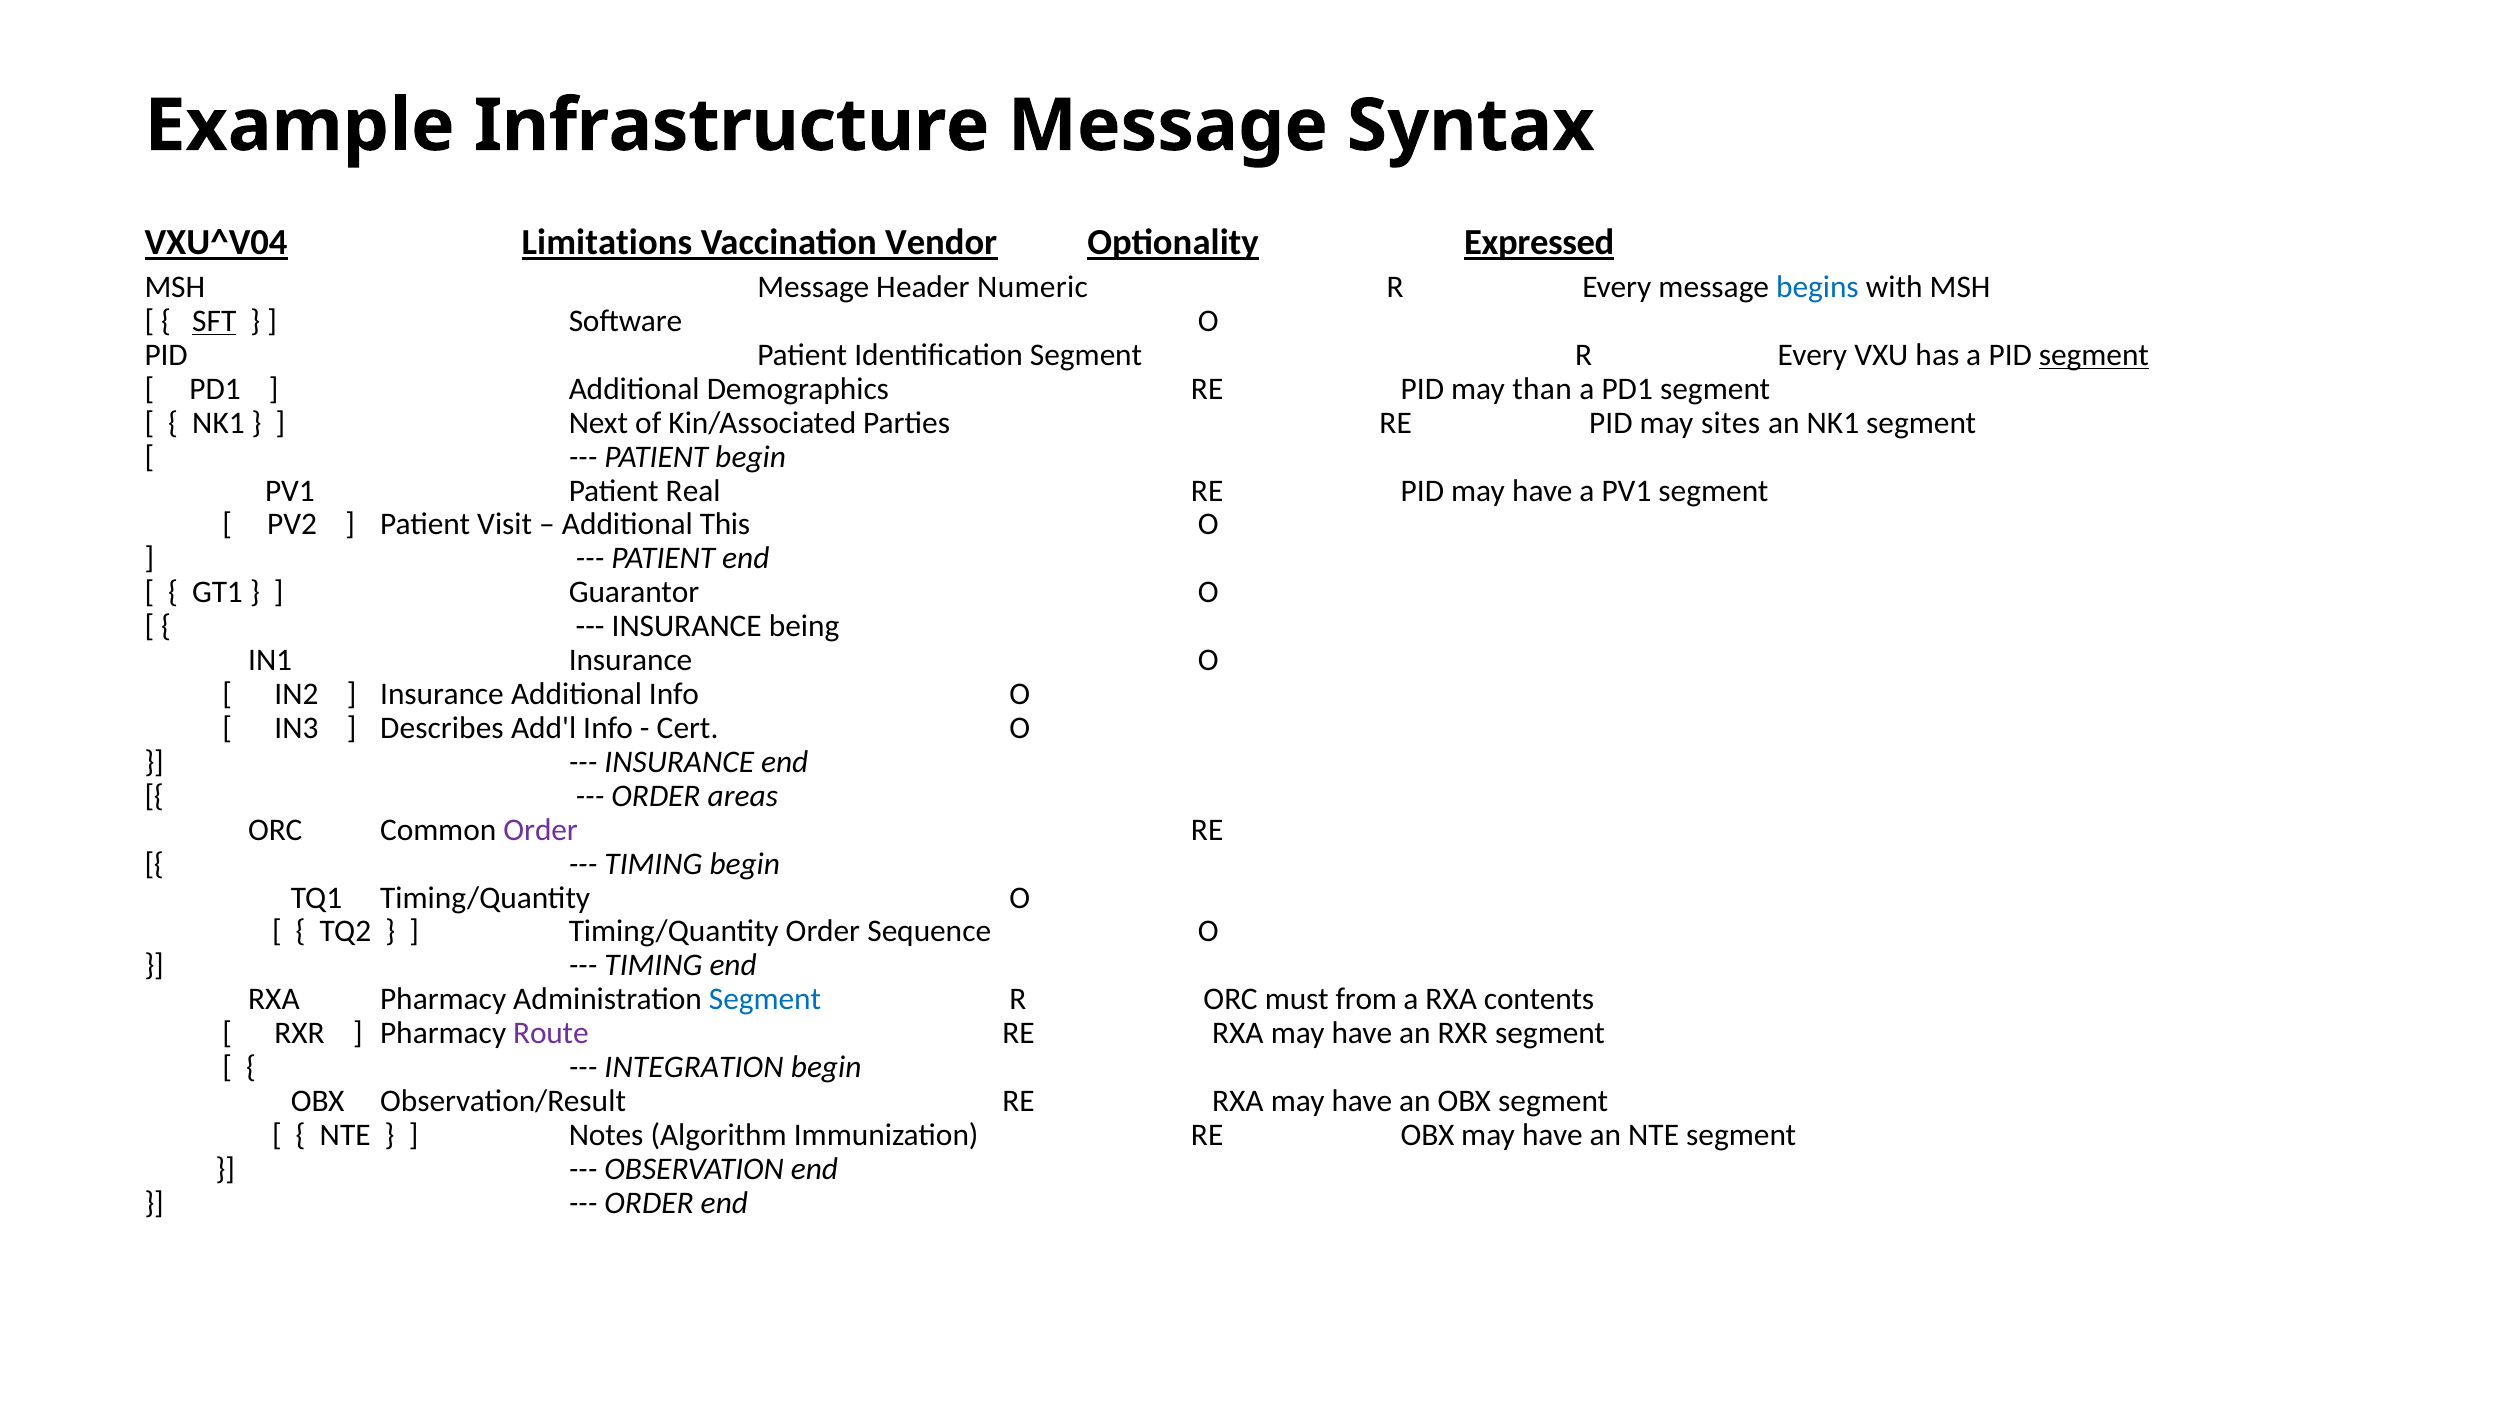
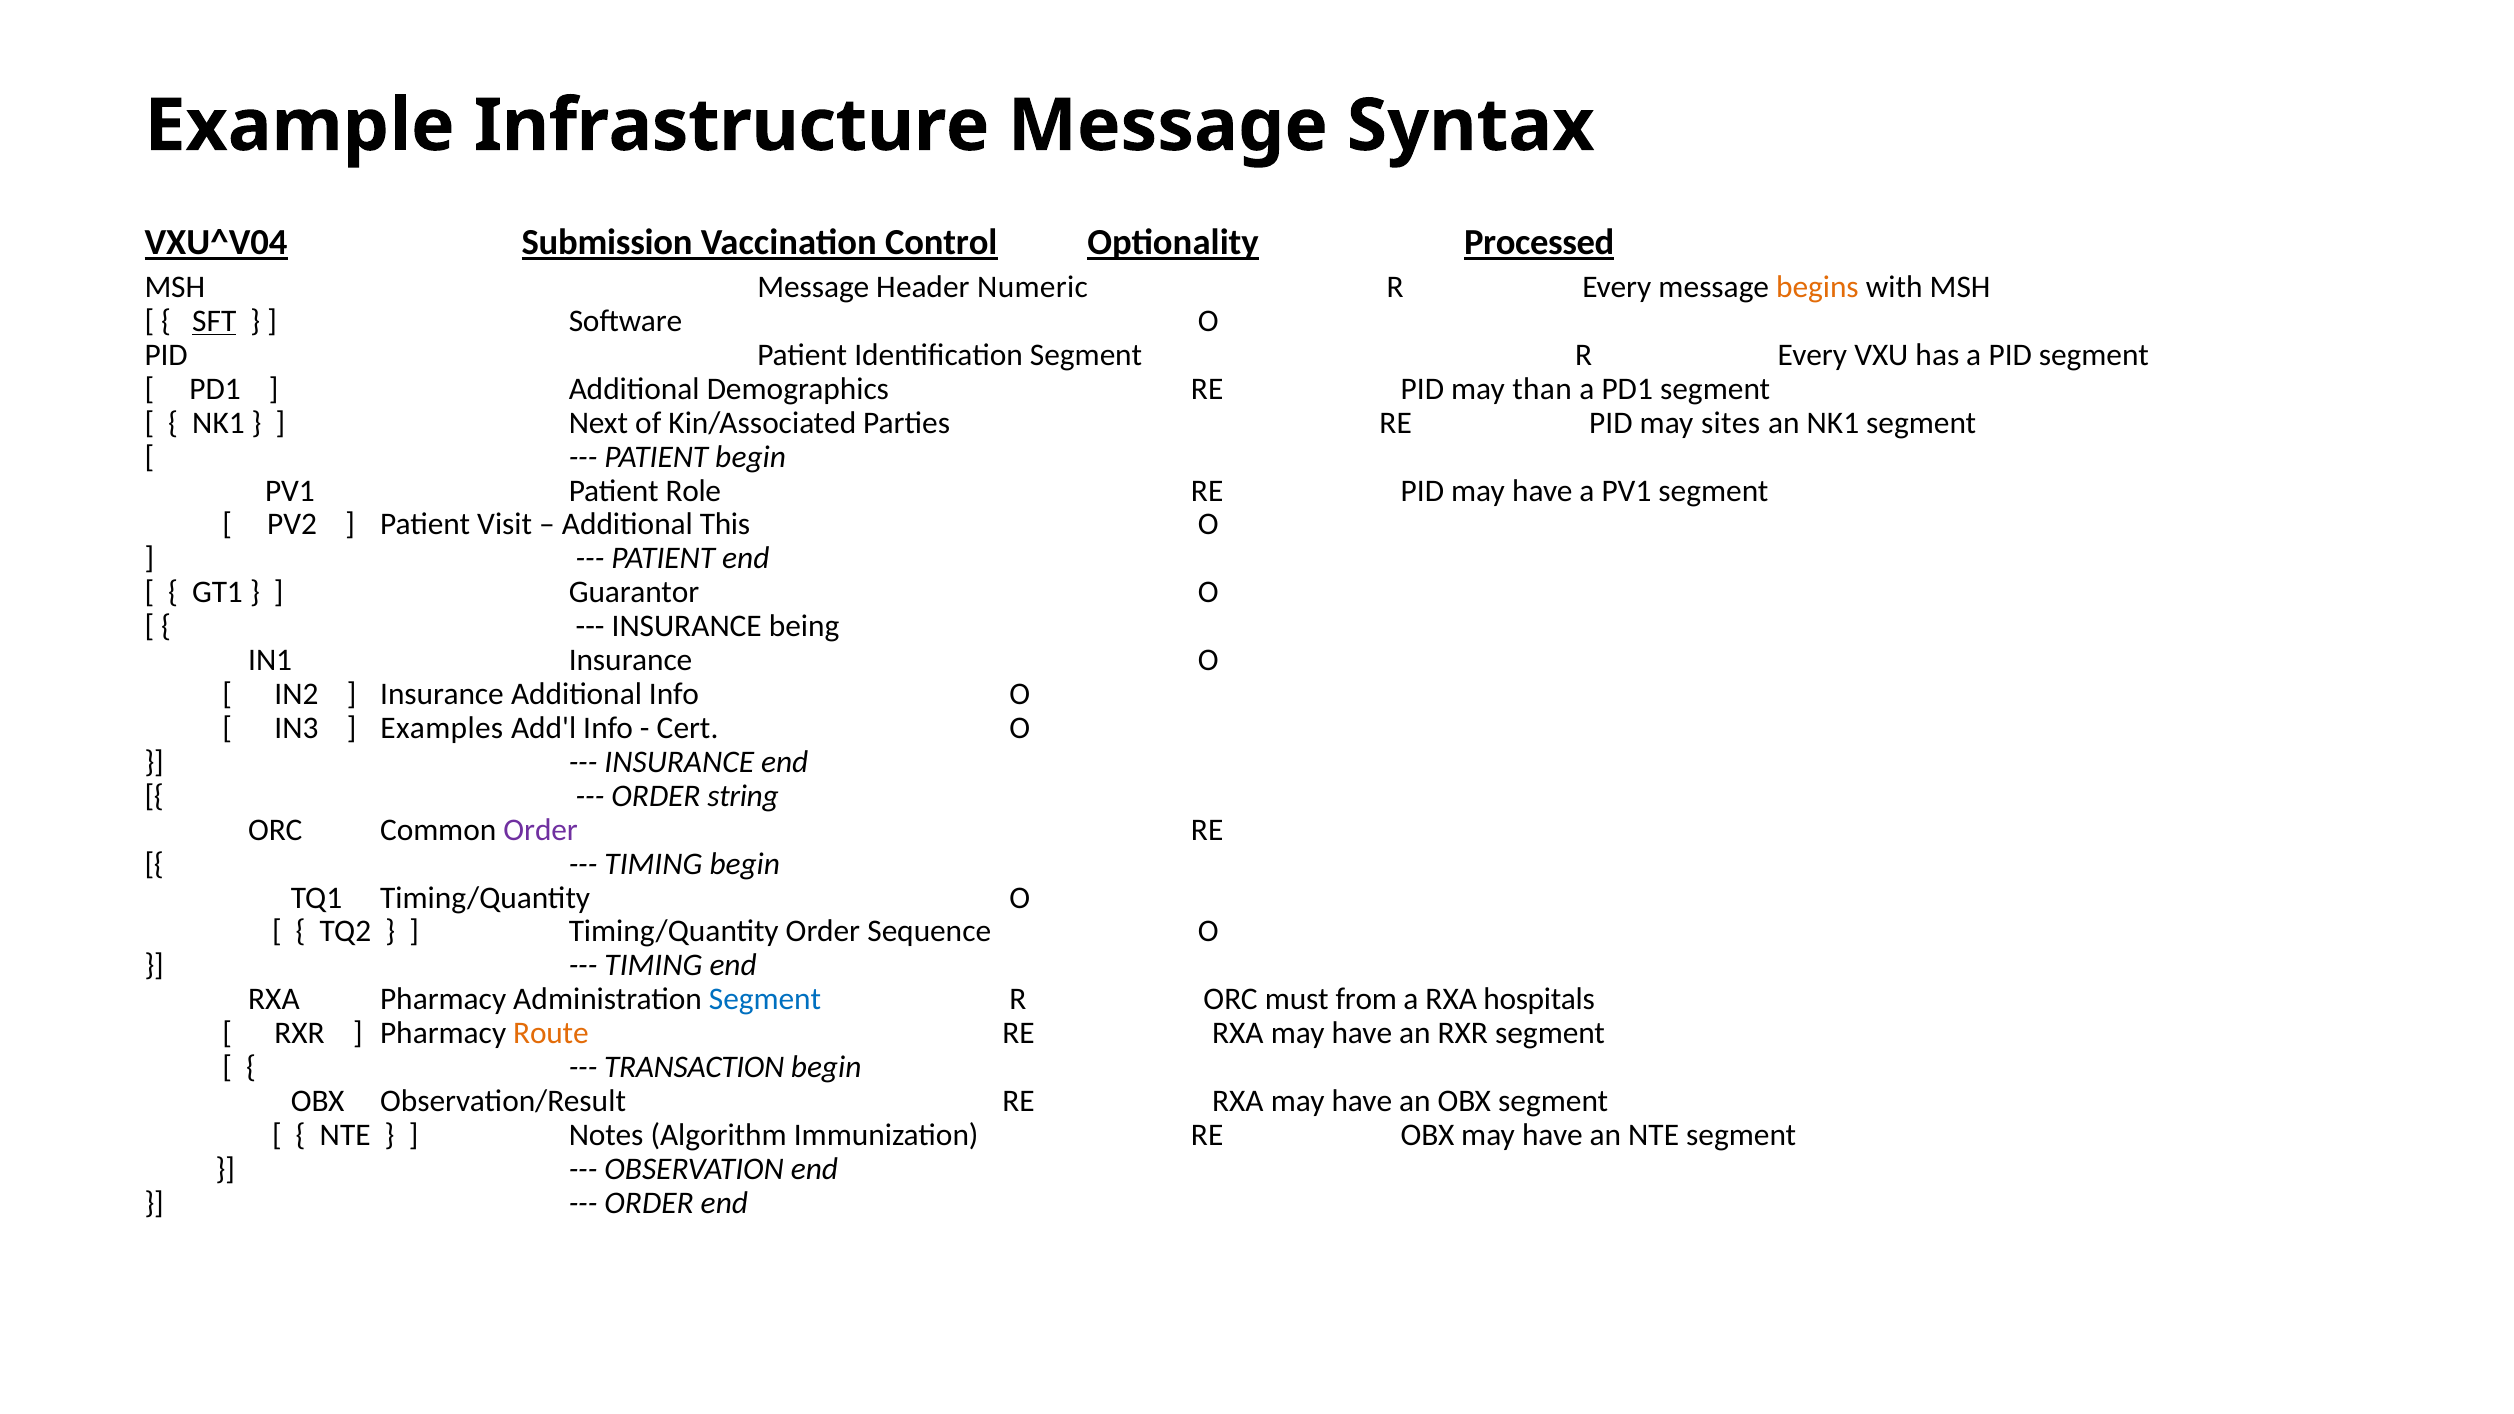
Limitations: Limitations -> Submission (607, 242)
Vendor: Vendor -> Control (941, 242)
Expressed: Expressed -> Processed (1539, 242)
begins colour: blue -> orange (1817, 287)
segment underline: present -> none (2094, 355)
Real: Real -> Role (693, 491)
Describes: Describes -> Examples (442, 728)
areas: areas -> string (743, 796)
contents: contents -> hospitals (1539, 1000)
Route colour: purple -> orange (551, 1033)
INTEGRATION: INTEGRATION -> TRANSACTION (694, 1067)
